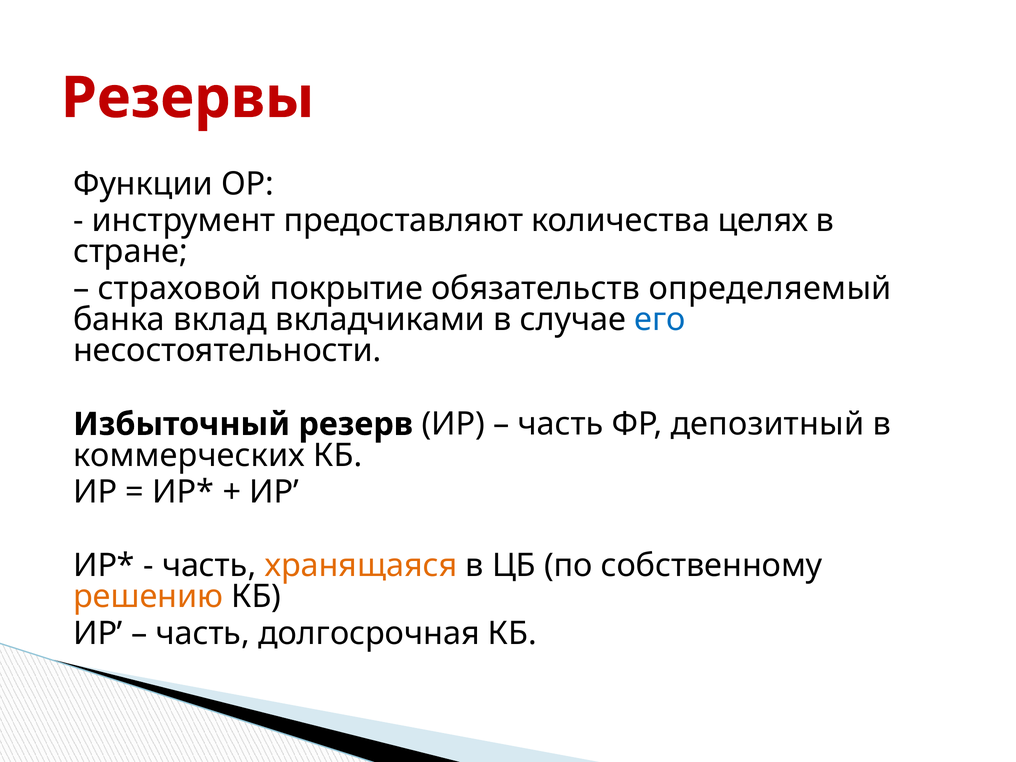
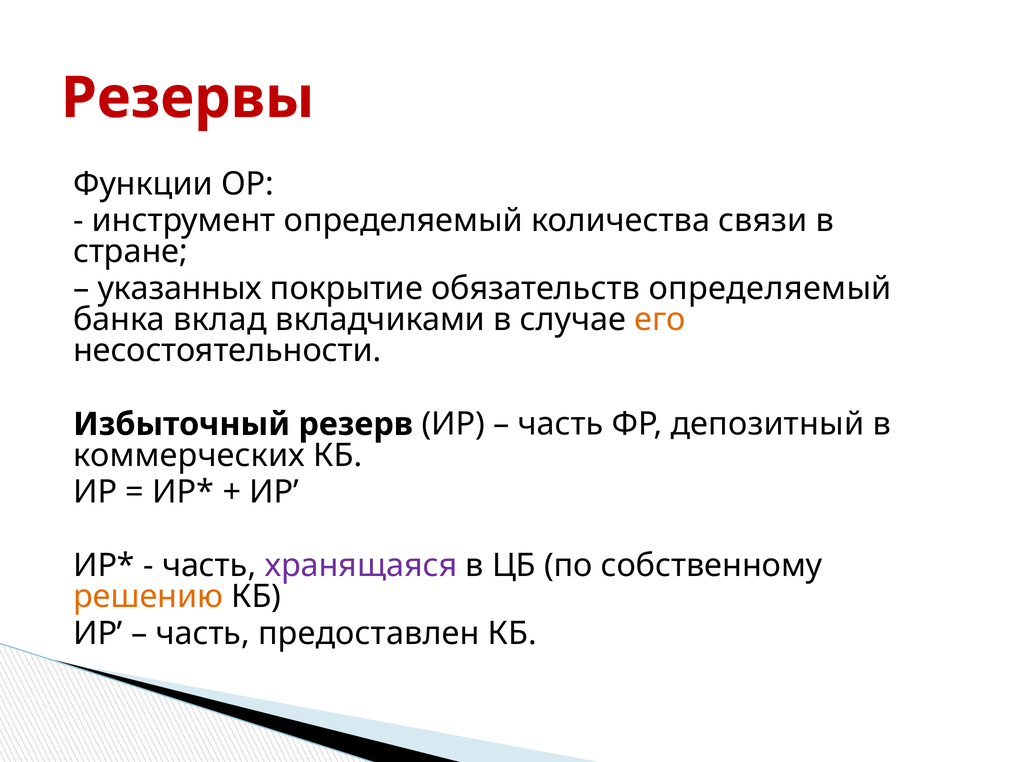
инструмент предоставляют: предоставляют -> определяемый (403, 221)
целях: целях -> связи (763, 221)
страховой: страховой -> указанных (180, 288)
его colour: blue -> orange (660, 320)
хранящаяся colour: orange -> purple (361, 566)
долгосрочная: долгосрочная -> предоставлен (369, 633)
